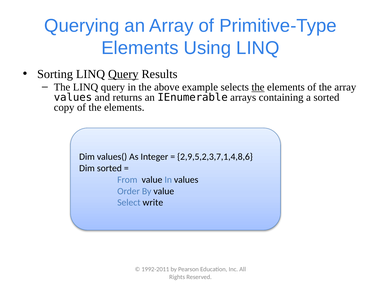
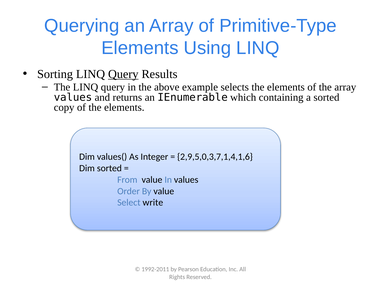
the underline: present -> none (258, 87)
arrays: arrays -> which (243, 97)
2,9,5,2,3,7,1,4,8,6: 2,9,5,2,3,7,1,4,8,6 -> 2,9,5,0,3,7,1,4,1,6 (215, 157)
